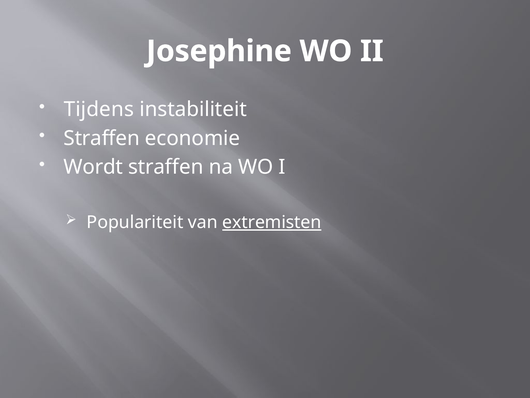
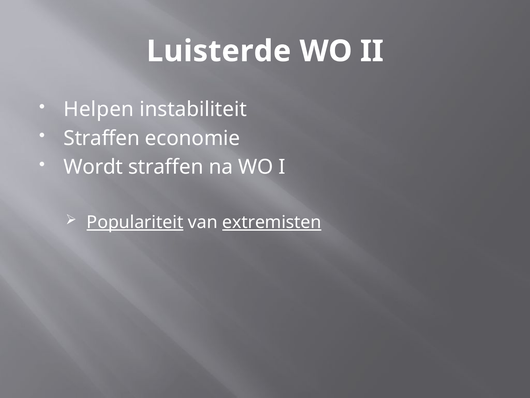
Josephine: Josephine -> Luisterde (219, 51)
Tijdens: Tijdens -> Helpen (99, 109)
Populariteit underline: none -> present (135, 222)
